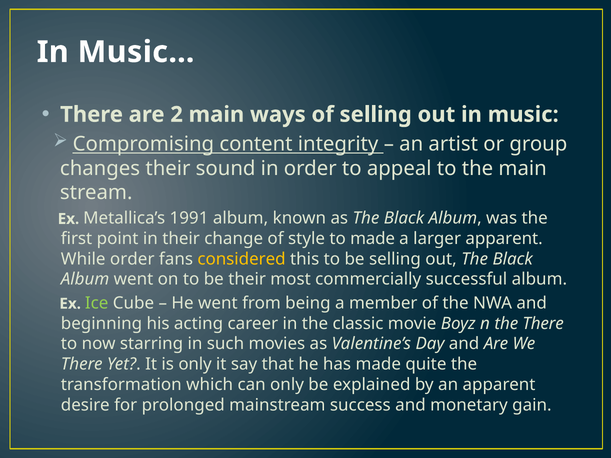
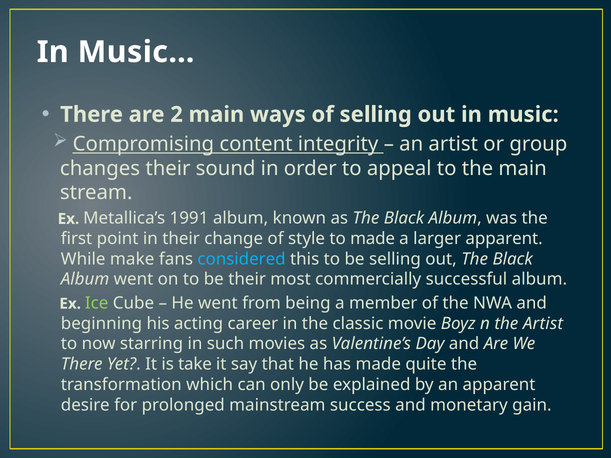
While order: order -> make (132, 259)
considered colour: yellow -> light blue (242, 259)
the There: There -> Artist (543, 324)
is only: only -> take (195, 364)
